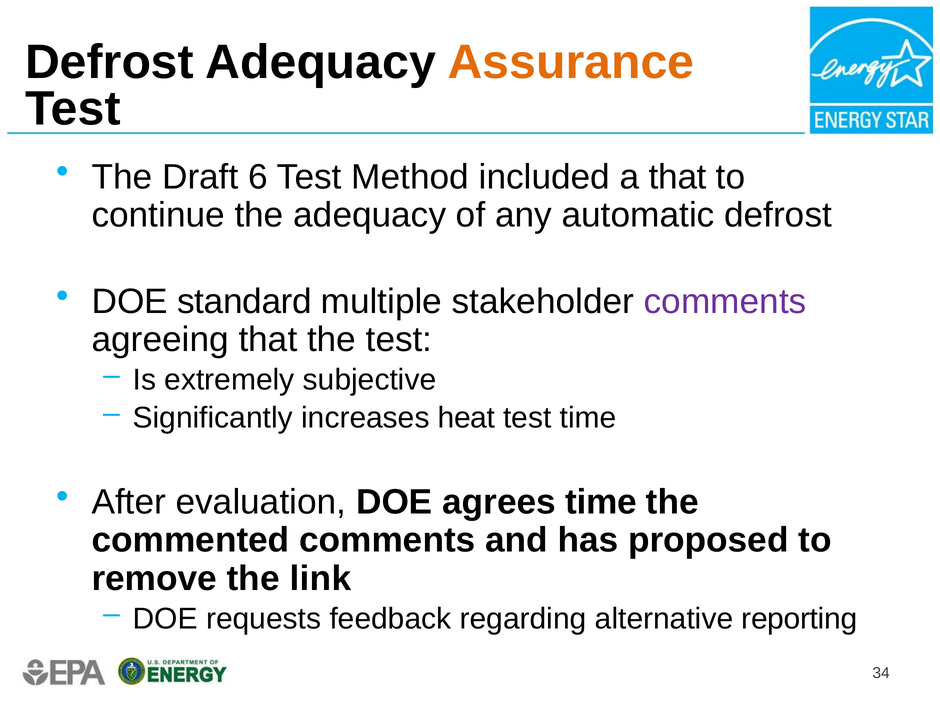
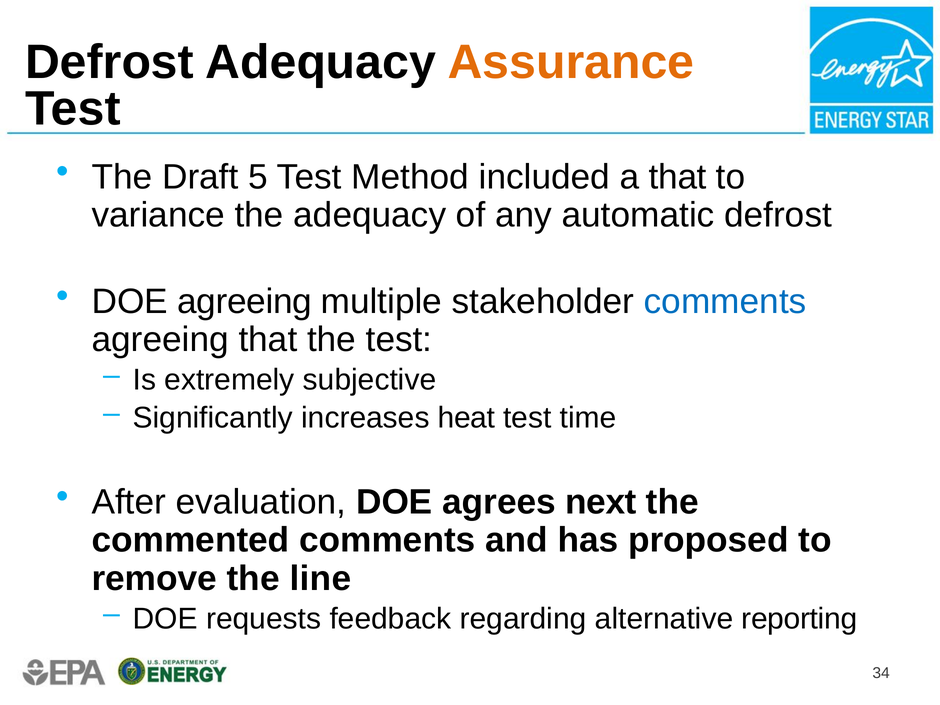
6: 6 -> 5 (258, 177)
continue: continue -> variance (158, 215)
DOE standard: standard -> agreeing (245, 302)
comments colour: purple -> blue (725, 302)
agrees time: time -> next (601, 502)
link: link -> line (321, 578)
